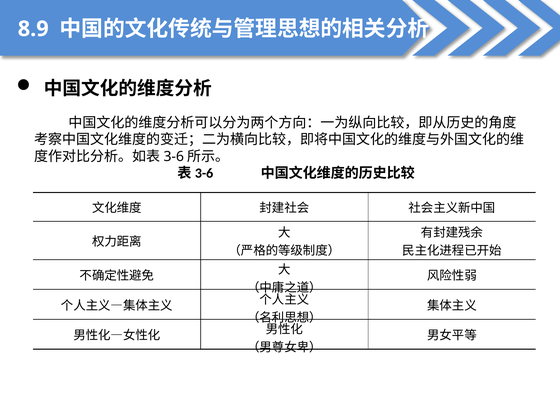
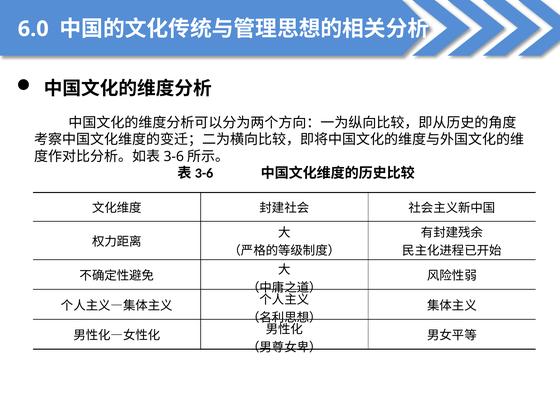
8.9: 8.9 -> 6.0 (33, 29)
